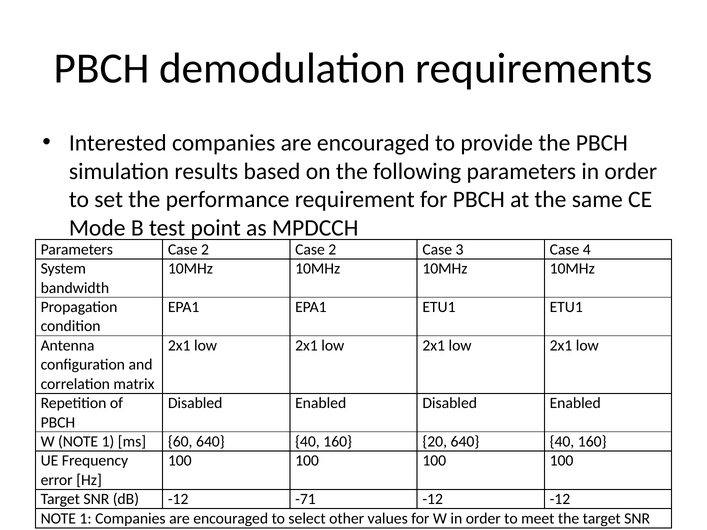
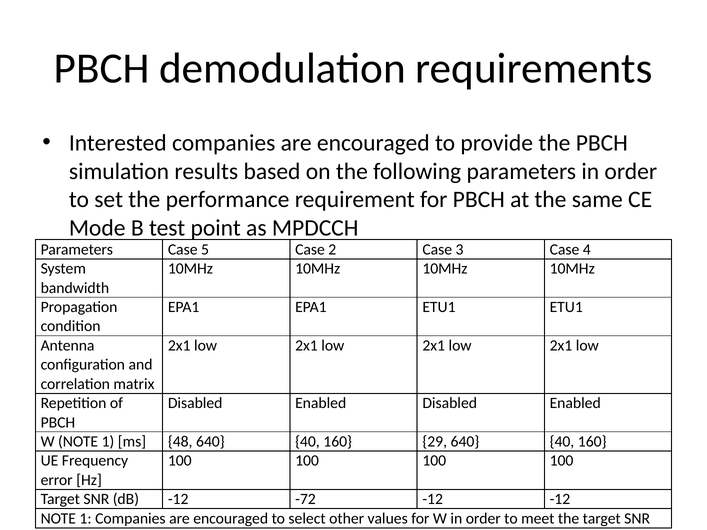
Parameters Case 2: 2 -> 5 (205, 250)
60: 60 -> 48 (180, 442)
20: 20 -> 29 (435, 442)
-71: -71 -> -72 (305, 499)
